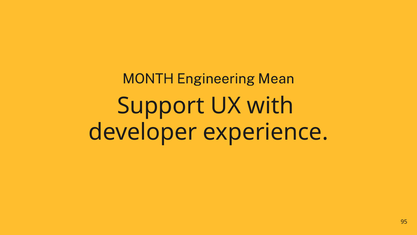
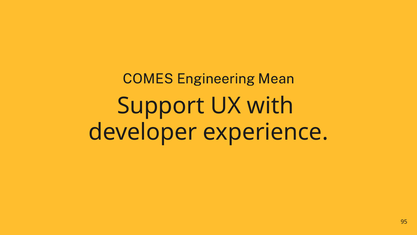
MONTH: MONTH -> COMES (148, 79)
